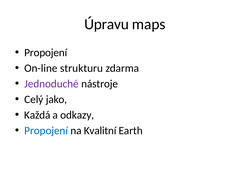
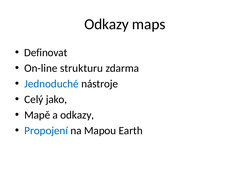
Úpravu: Úpravu -> Odkazy (107, 24)
Propojení: Propojení -> Definovat (46, 52)
Jednoduché colour: purple -> blue (52, 84)
Každá: Každá -> Mapě (37, 115)
Kvalitní: Kvalitní -> Mapou (100, 130)
